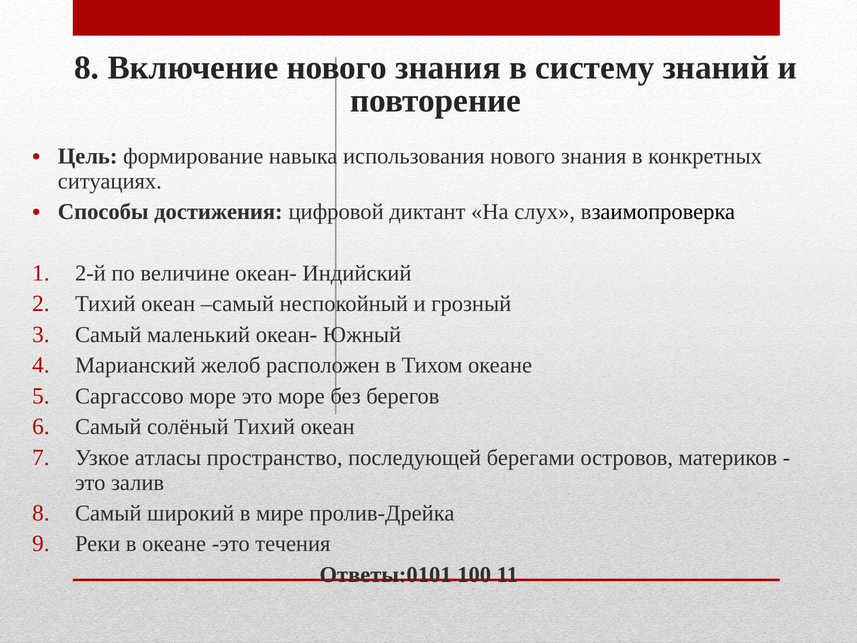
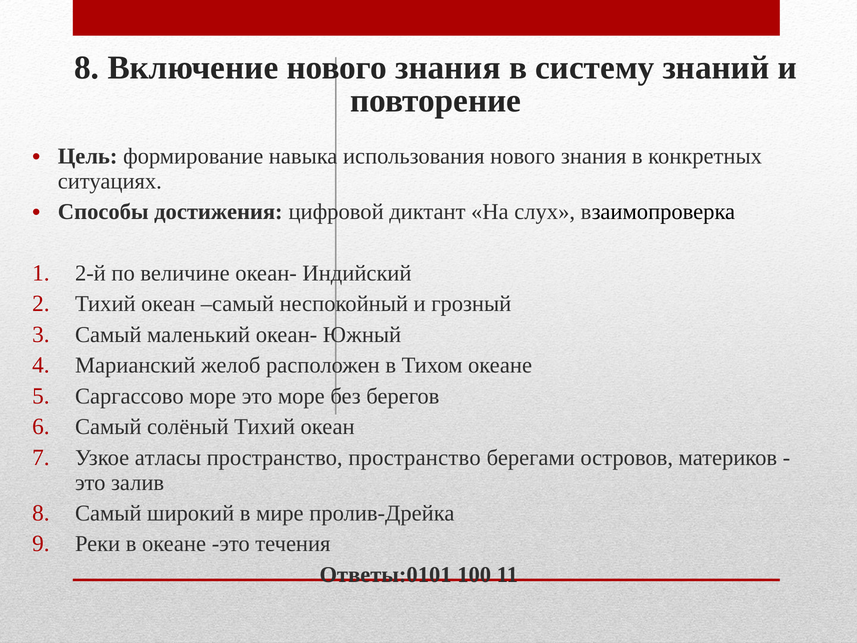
пространство последующей: последующей -> пространство (415, 457)
